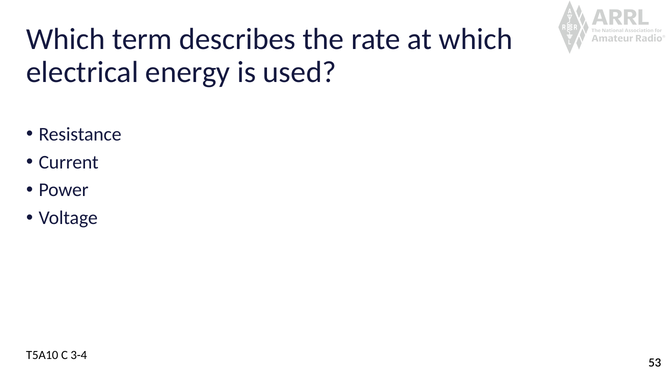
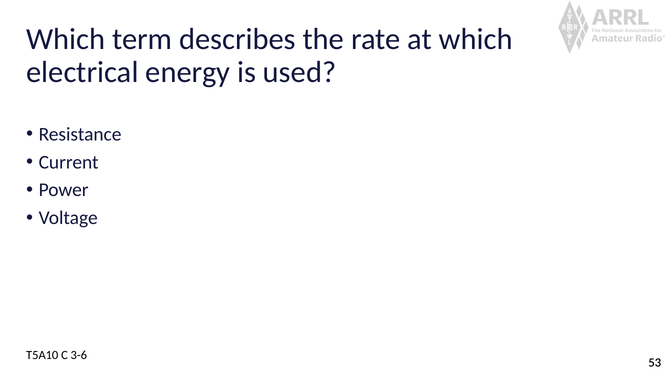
3-4: 3-4 -> 3-6 (79, 356)
